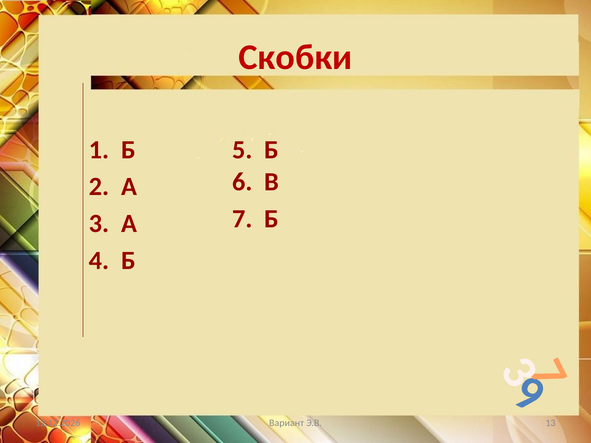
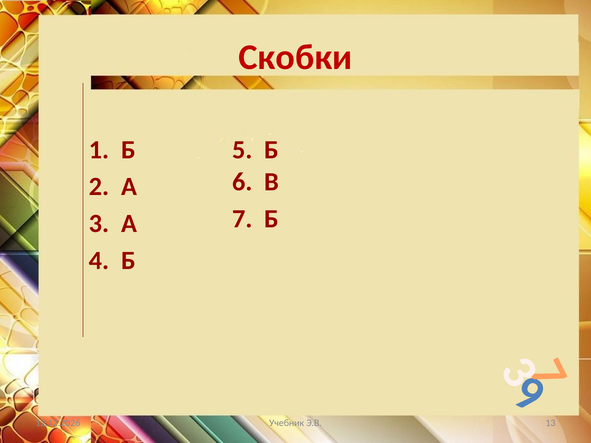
Вариант: Вариант -> Учебник (287, 423)
